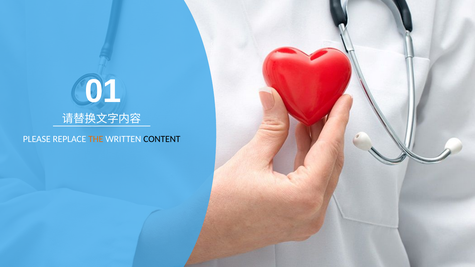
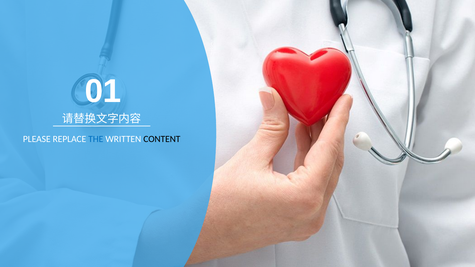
THE colour: orange -> blue (96, 139)
